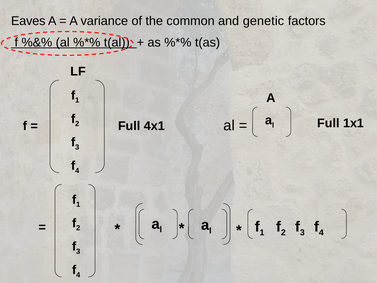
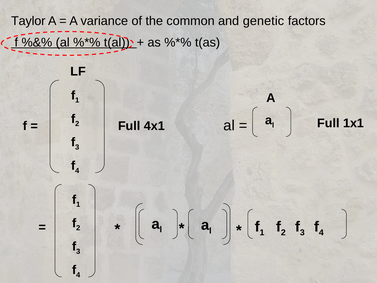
Eaves: Eaves -> Taylor (28, 21)
